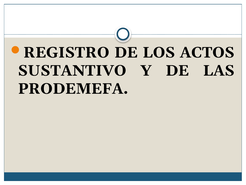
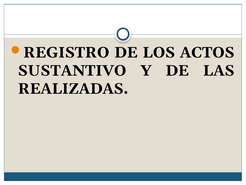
PRODEMEFA: PRODEMEFA -> REALIZADAS (73, 89)
